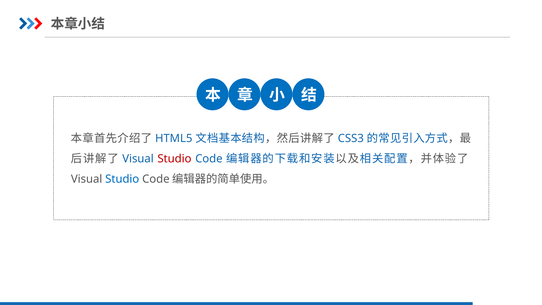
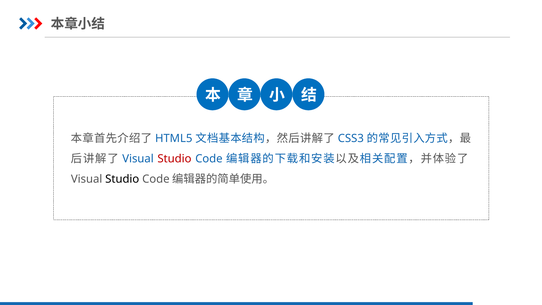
Studio colour: blue -> black (122, 179)
